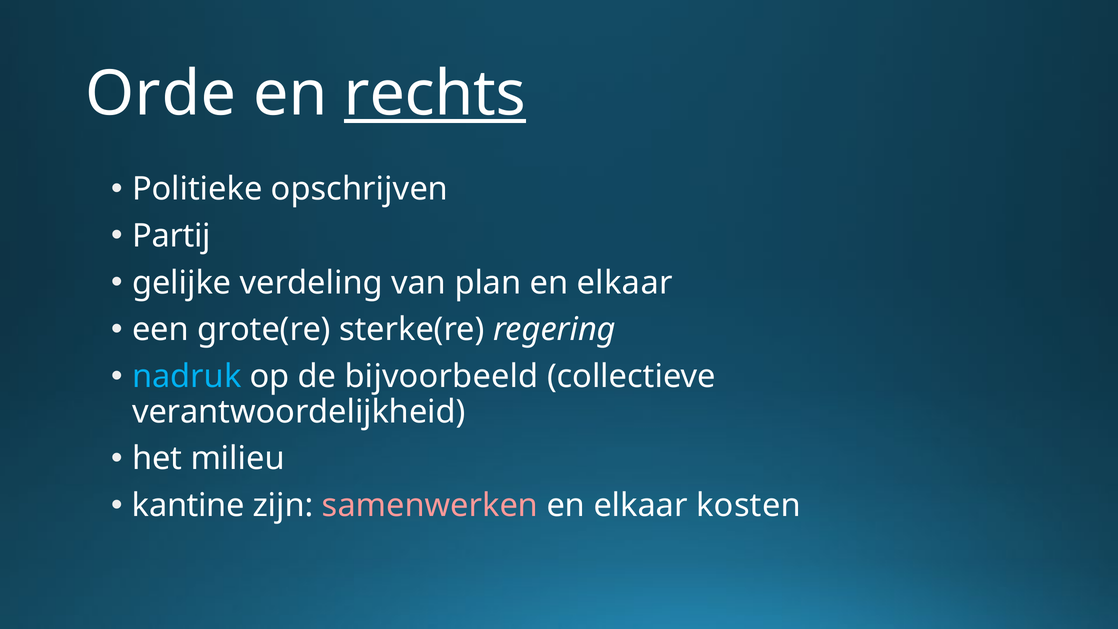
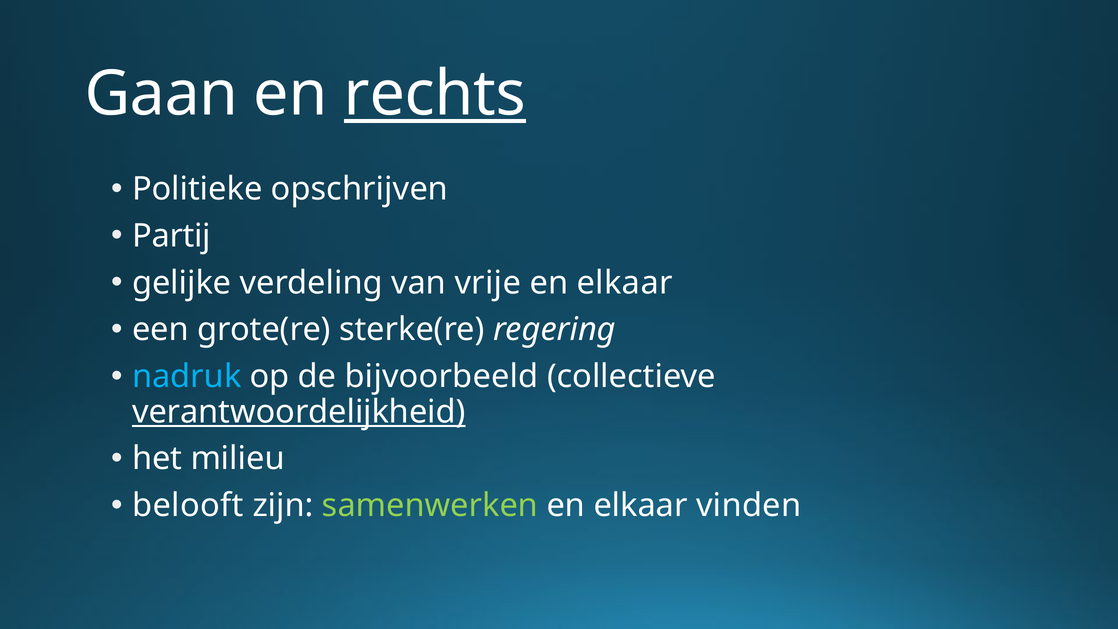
Orde: Orde -> Gaan (161, 94)
plan: plan -> vrije (488, 283)
verantwoordelijkheid underline: none -> present (299, 412)
kantine: kantine -> belooft (188, 506)
samenwerken colour: pink -> light green (430, 506)
kosten: kosten -> vinden (749, 506)
